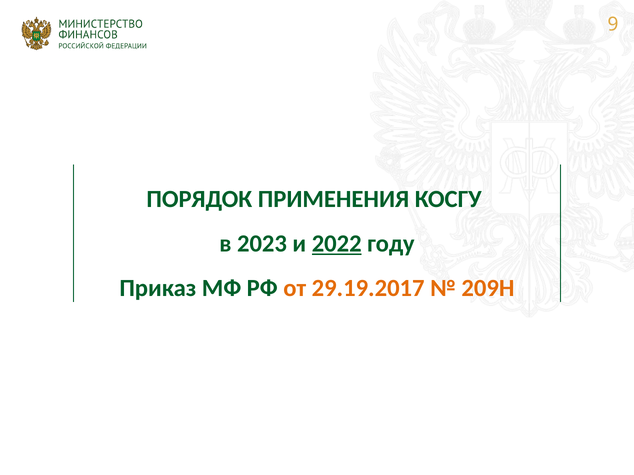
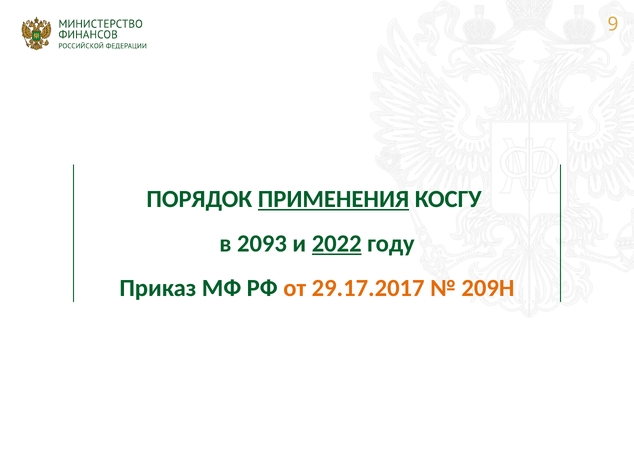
ПРИМЕНЕНИЯ underline: none -> present (333, 200)
2023: 2023 -> 2093 (262, 244)
29.19.2017: 29.19.2017 -> 29.17.2017 (368, 288)
